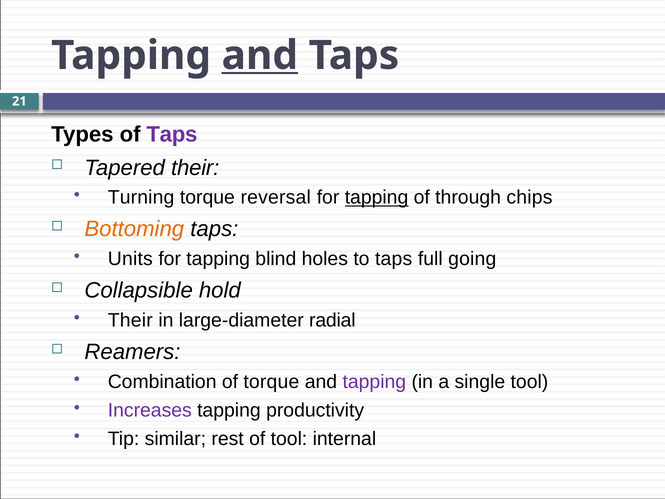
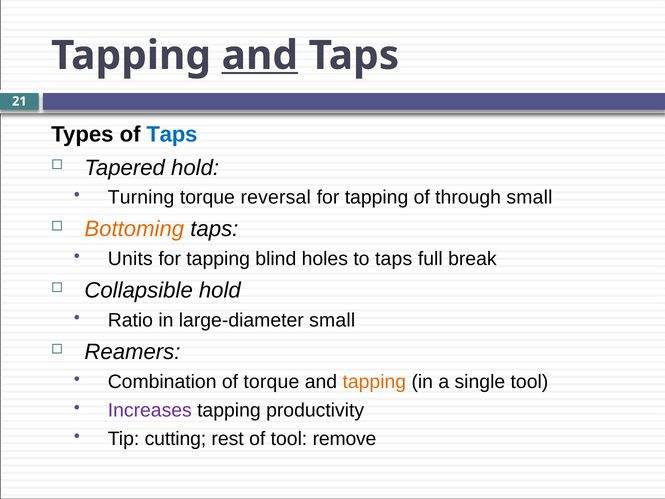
Taps colour: purple -> blue (172, 135)
Tapered their: their -> hold (195, 168)
tapping underline: present -> none (377, 197)
through chips: chips -> small (529, 197)
going: going -> break (472, 259)
Their: Their -> Ratio (130, 320)
large-diameter radial: radial -> small (332, 320)
tapping colour: purple -> orange (374, 382)
similar: similar -> cutting (175, 438)
internal: internal -> remove (345, 438)
